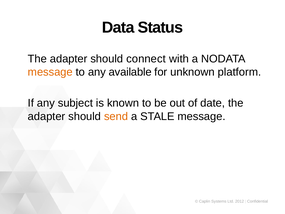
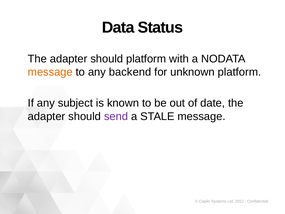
should connect: connect -> platform (146, 59)
available: available -> backend (130, 72)
send colour: orange -> purple (116, 116)
